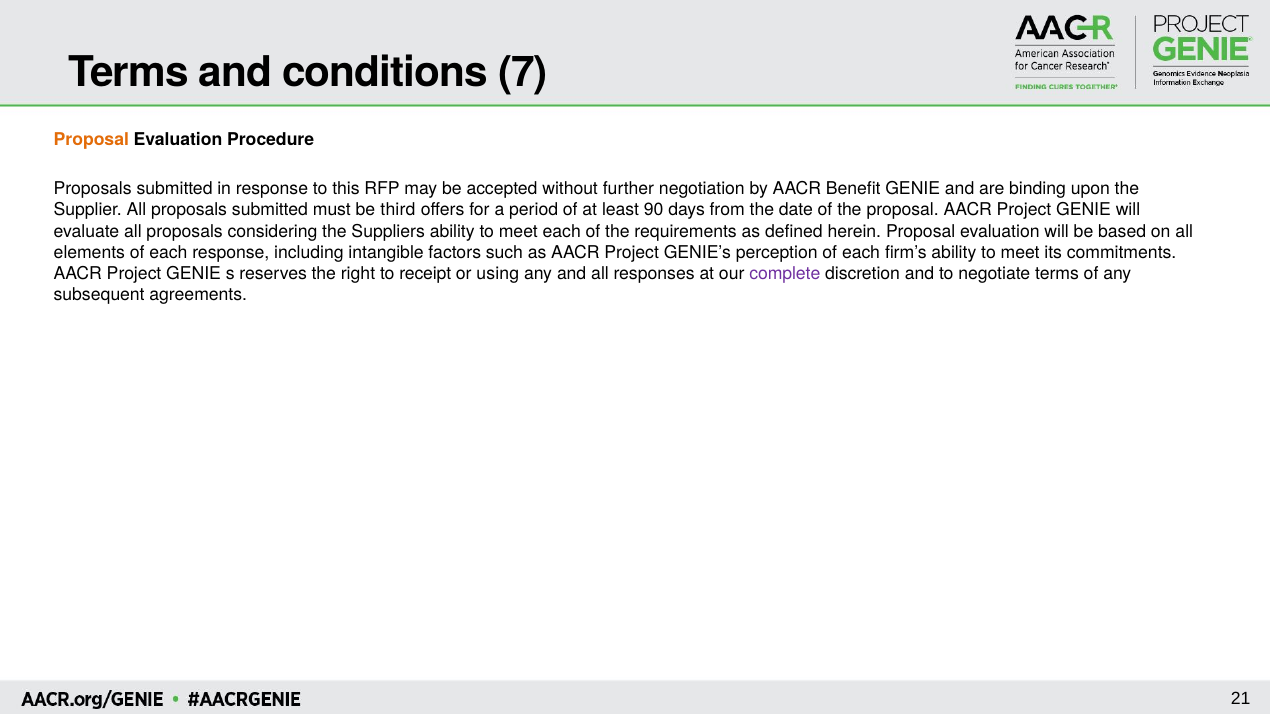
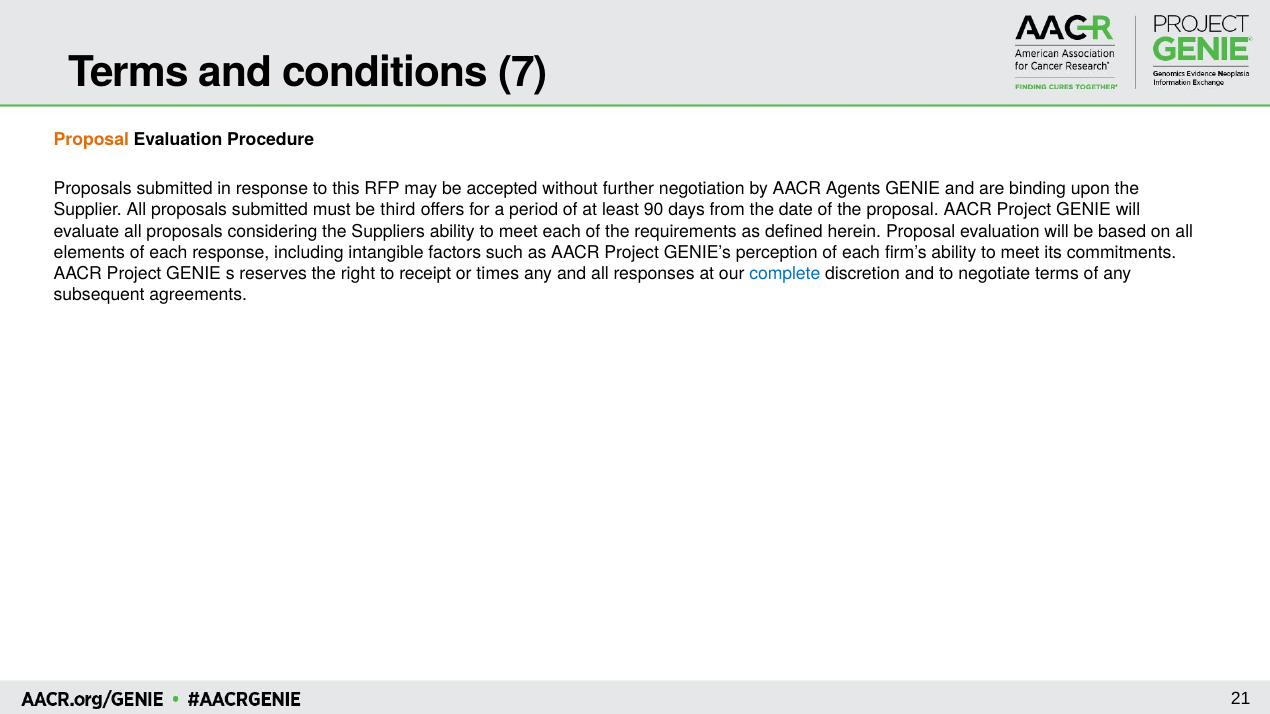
Benefit: Benefit -> Agents (853, 189)
using: using -> times (498, 274)
complete colour: purple -> blue (785, 274)
